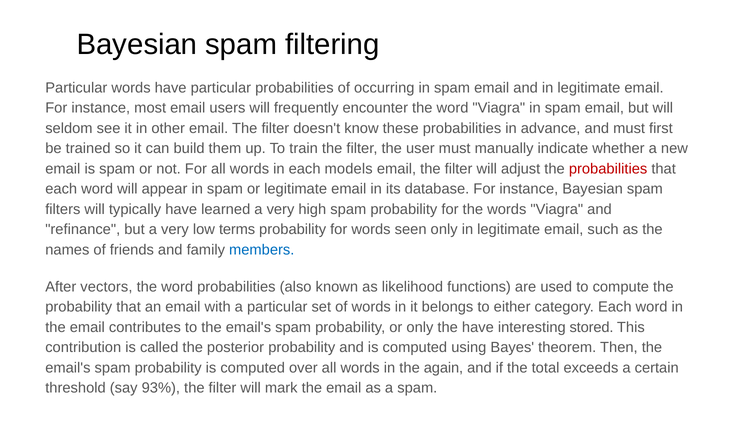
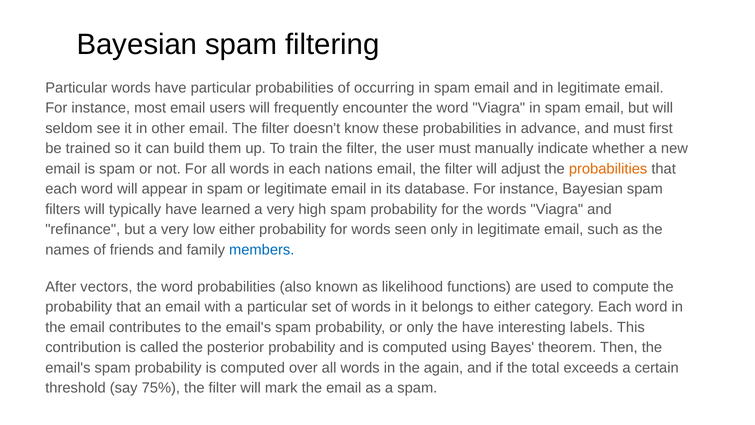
models: models -> nations (349, 169)
probabilities colour: red -> orange (608, 169)
low terms: terms -> either (237, 229)
stored: stored -> labels (591, 327)
93%: 93% -> 75% (161, 388)
